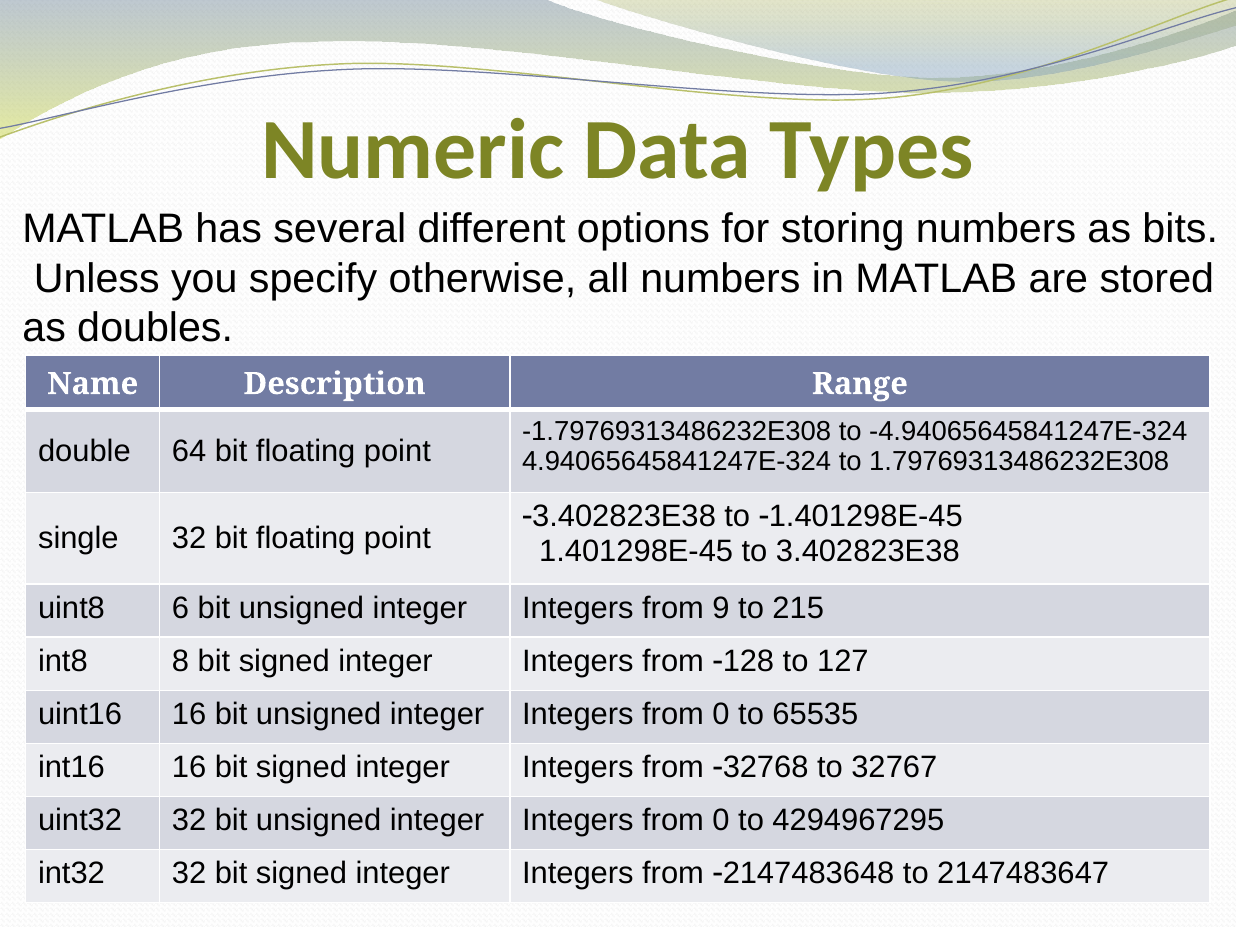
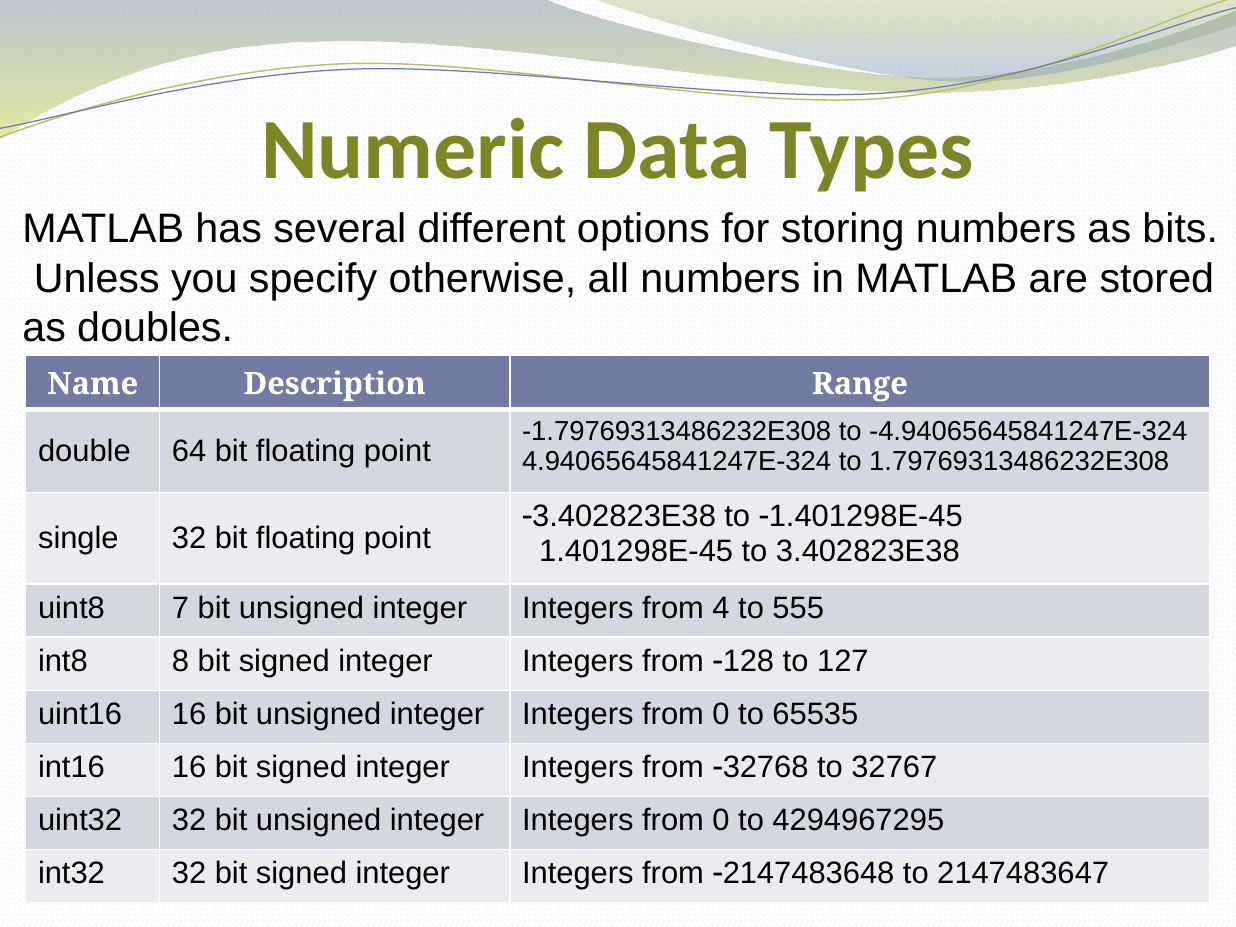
6: 6 -> 7 (181, 608)
9: 9 -> 4 (721, 608)
215: 215 -> 555 (798, 608)
